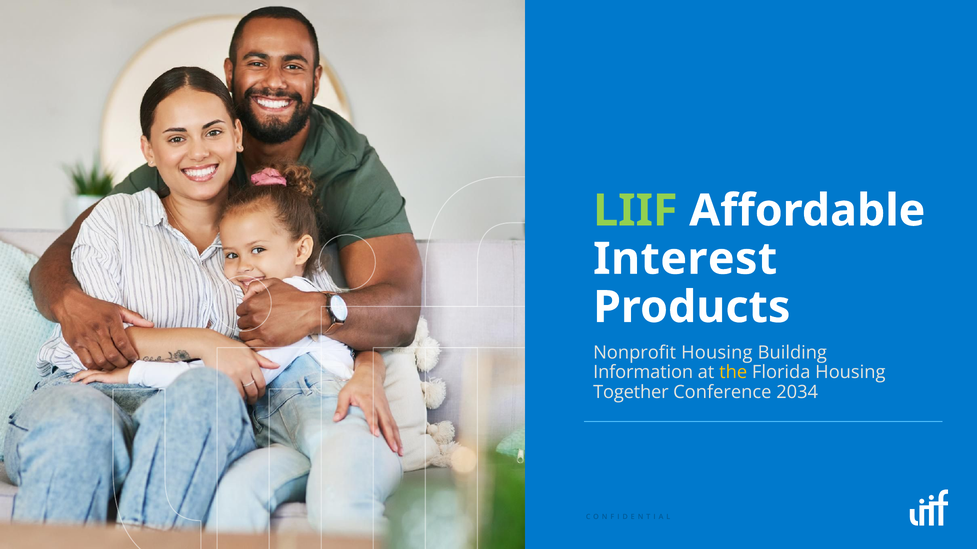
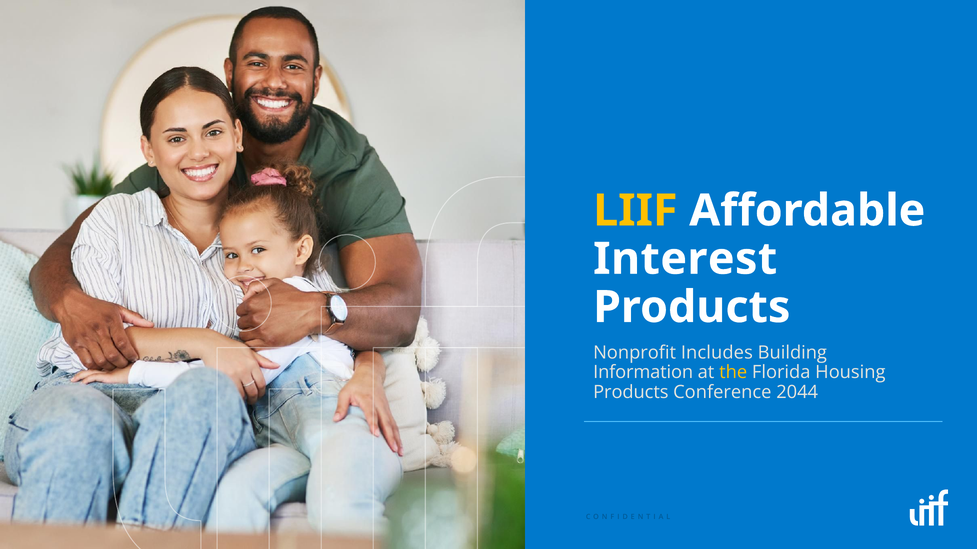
LIIF colour: light green -> yellow (635, 211)
Nonprofit Housing: Housing -> Includes (717, 353)
Together: Together -> Products (631, 392)
2034: 2034 -> 2044 (797, 392)
